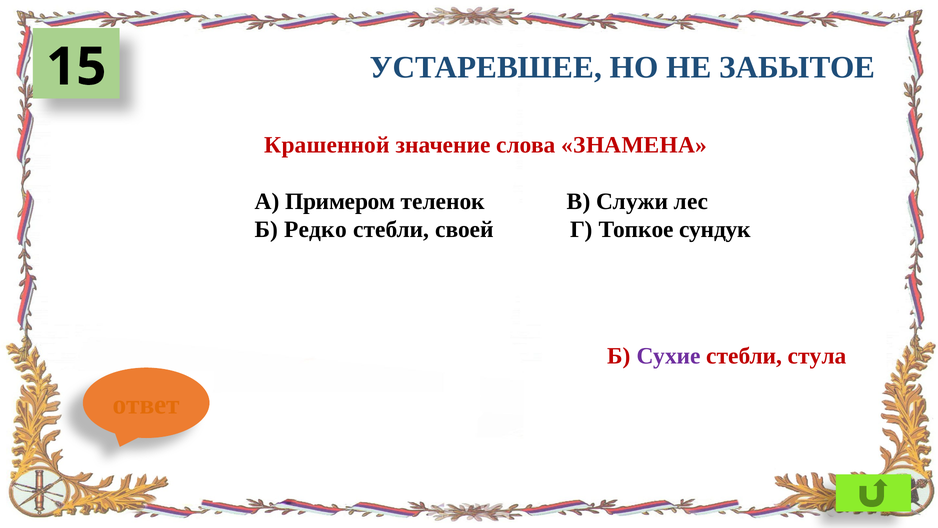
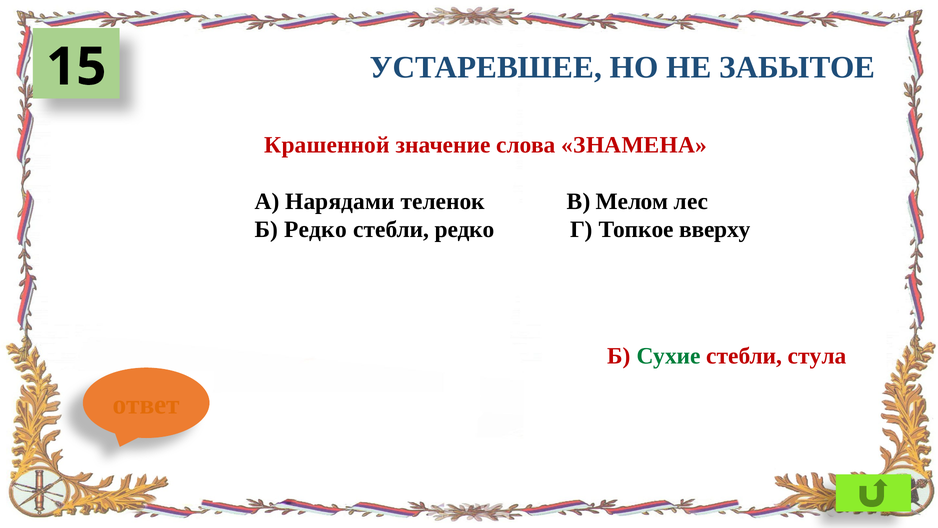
Примером: Примером -> Нарядами (340, 201)
Служи: Служи -> Мелом (632, 201)
стебли своей: своей -> редко (465, 230)
сундук: сундук -> вверху (715, 230)
Сухие colour: purple -> green (668, 356)
